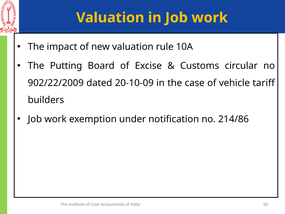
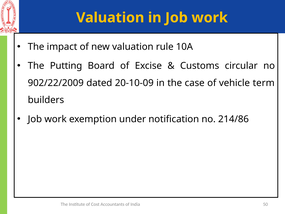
tariff: tariff -> term (264, 83)
